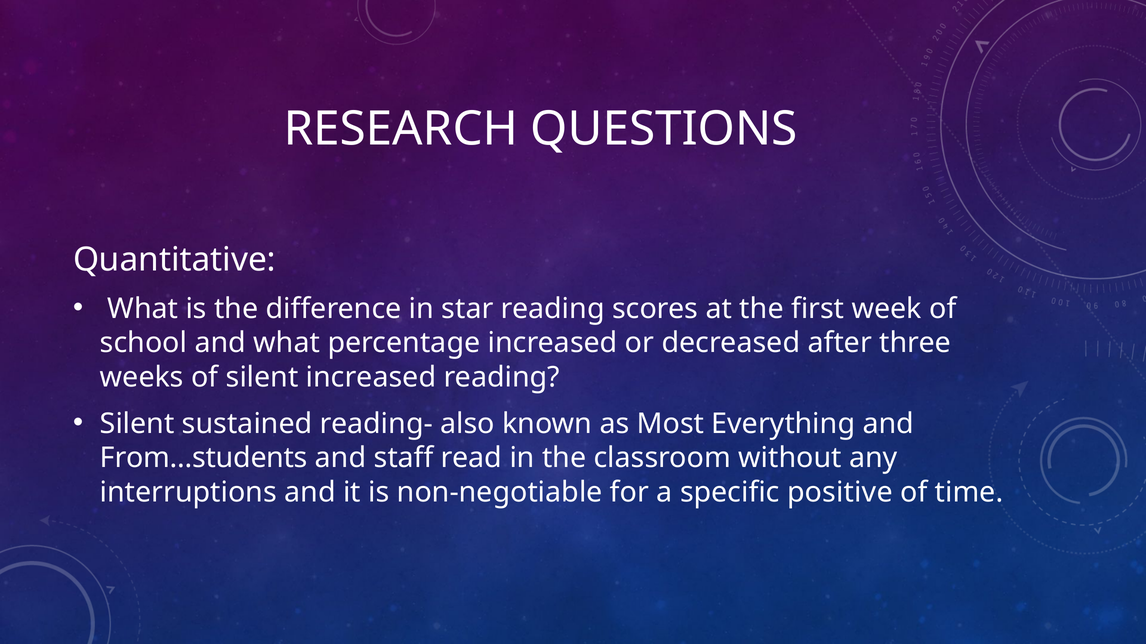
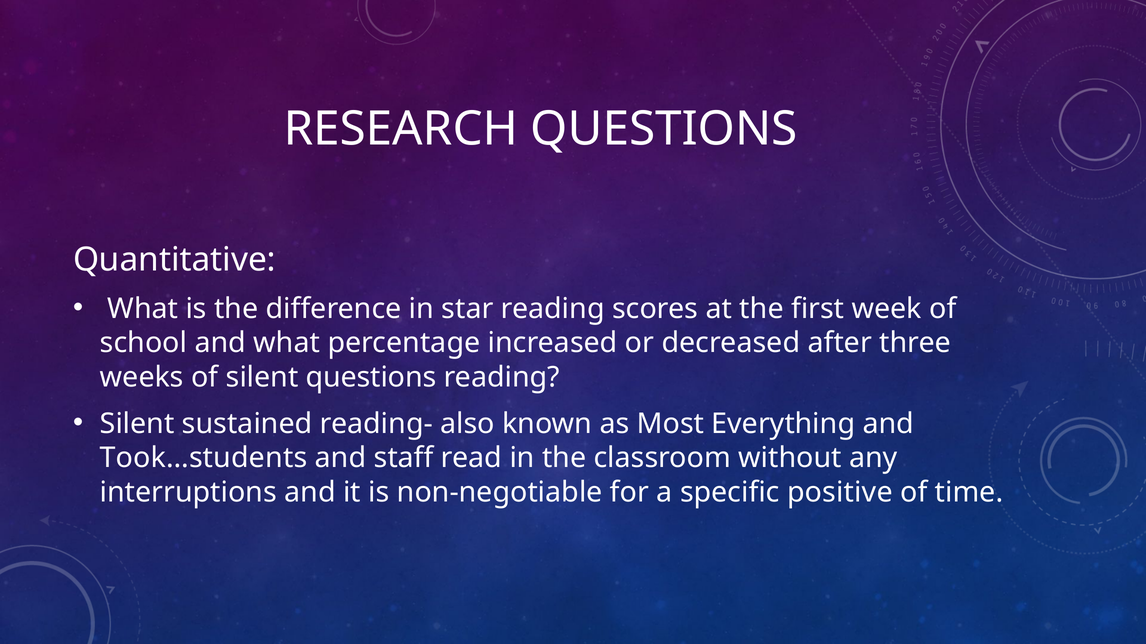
silent increased: increased -> questions (371, 378)
From…students: From…students -> Took…students (204, 458)
